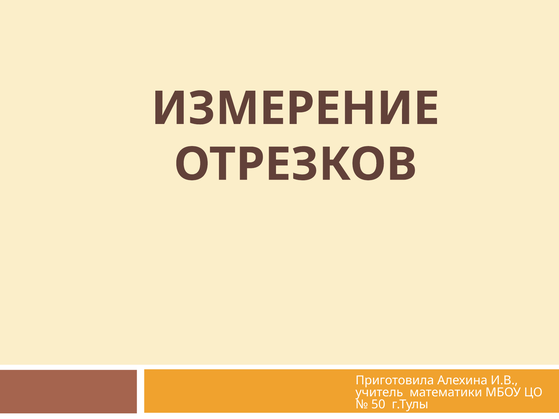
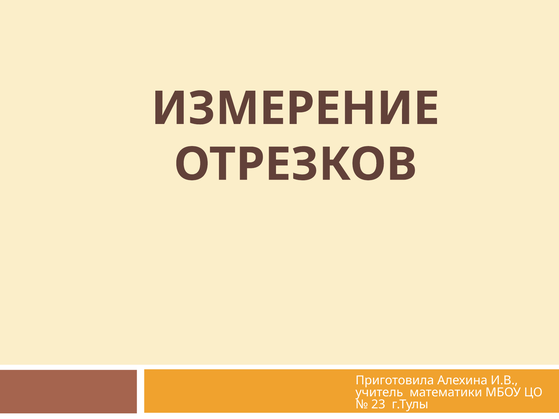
50: 50 -> 23 (378, 405)
